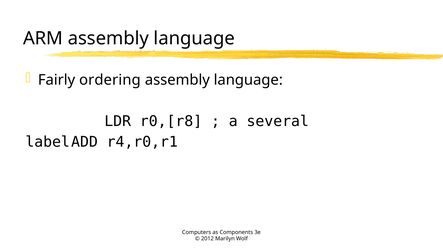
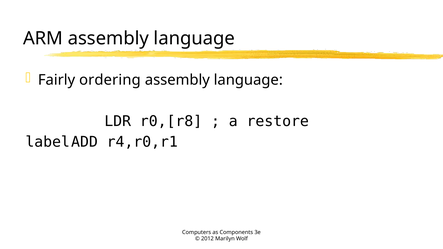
several: several -> restore (278, 121)
